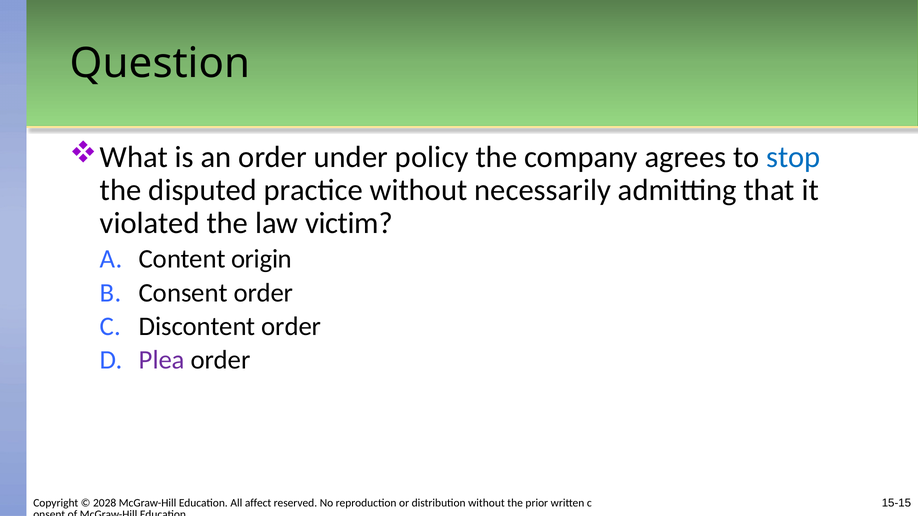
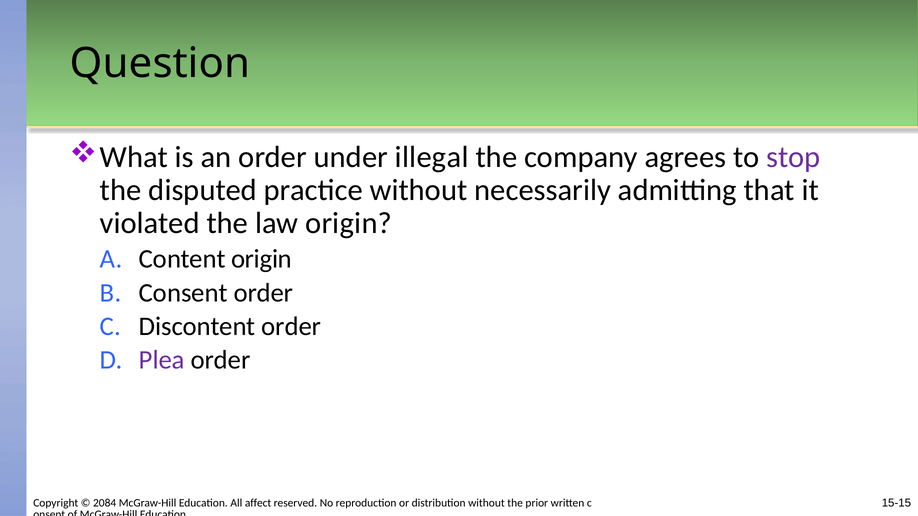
policy: policy -> illegal (432, 157)
stop colour: blue -> purple (793, 157)
law victim: victim -> origin (349, 223)
2028: 2028 -> 2084 (105, 503)
